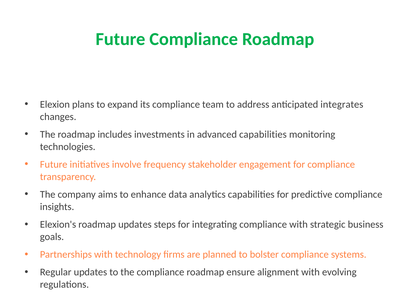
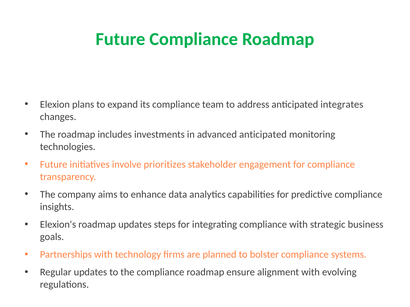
advanced capabilities: capabilities -> anticipated (263, 135)
frequency: frequency -> prioritizes (165, 165)
